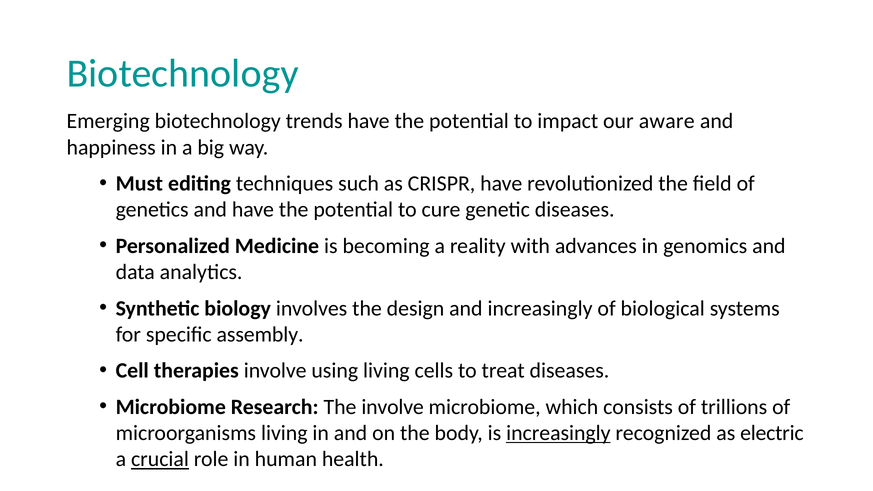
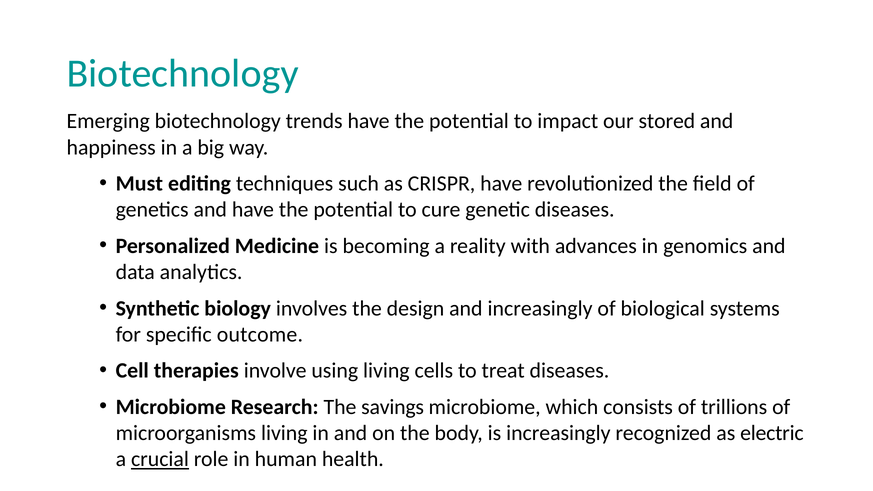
aware: aware -> stored (667, 121)
assembly: assembly -> outcome (260, 335)
The involve: involve -> savings (393, 407)
increasingly underline: present -> none (558, 433)
